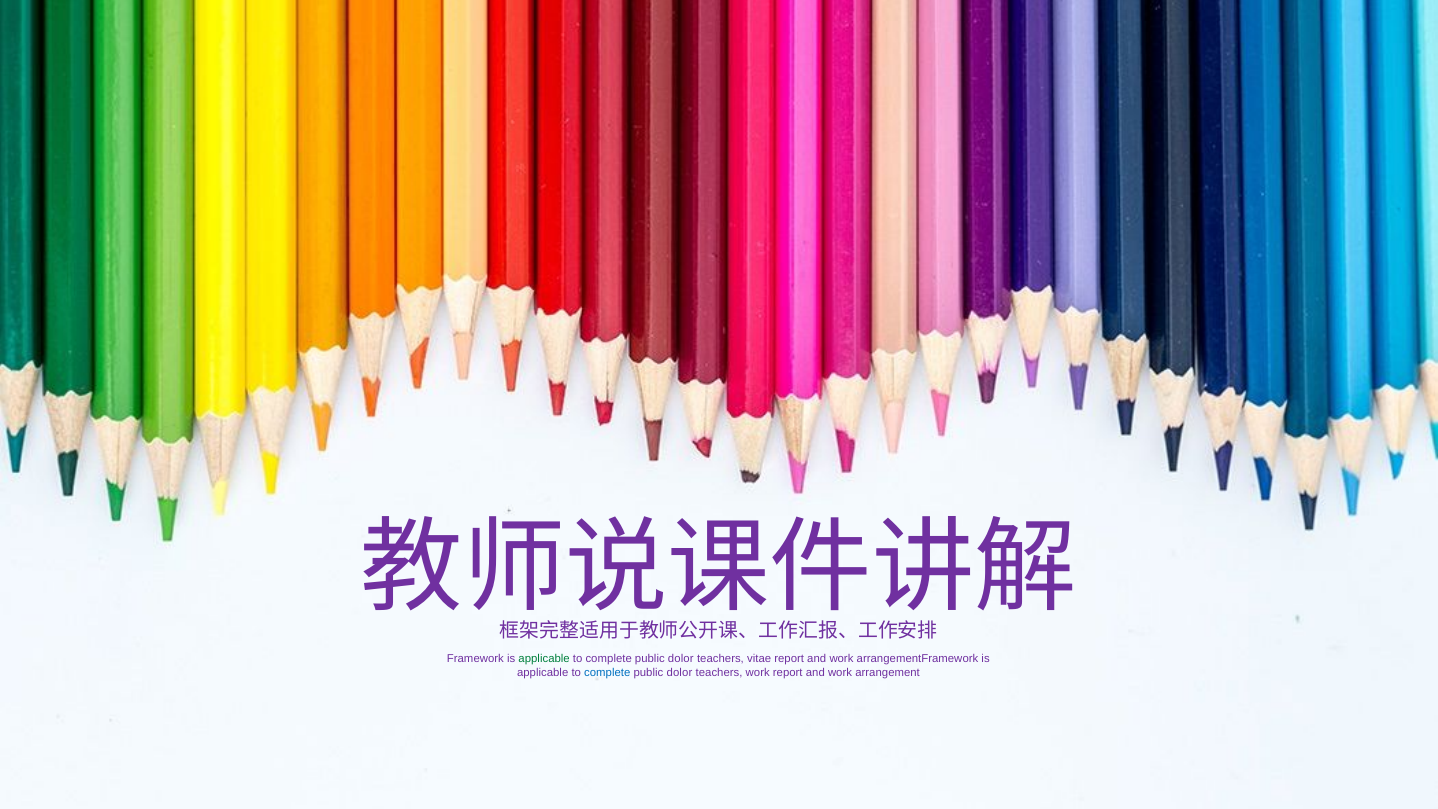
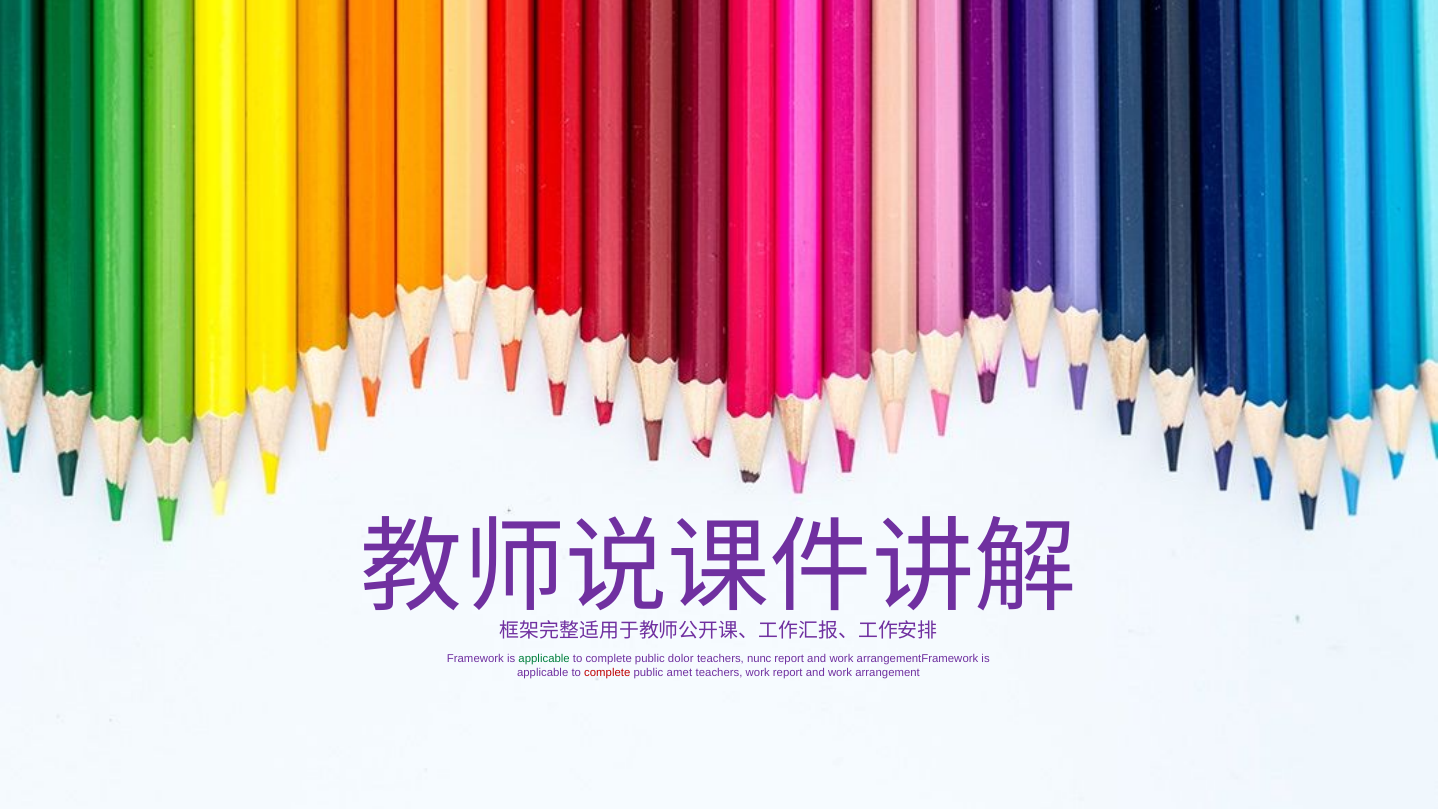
vitae: vitae -> nunc (759, 659)
complete colour: blue -> red (607, 673)
dolor: dolor -> amet (679, 673)
